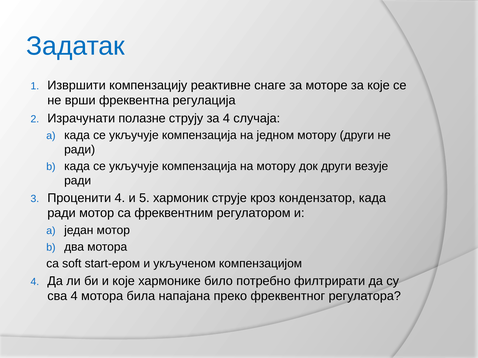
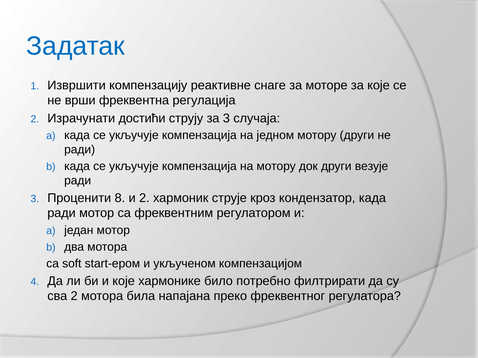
полазне: полазне -> достићи (142, 118)
за 4: 4 -> 3 (226, 118)
Проценити 4: 4 -> 8 (120, 198)
и 5: 5 -> 2 (144, 198)
сва 4: 4 -> 2 (74, 297)
